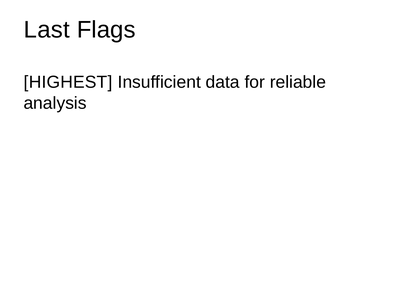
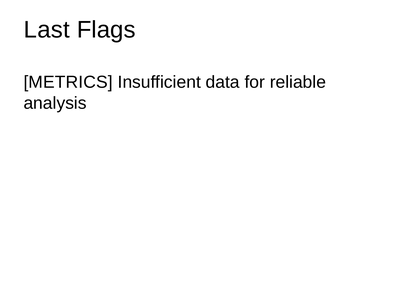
HIGHEST: HIGHEST -> METRICS (68, 82)
